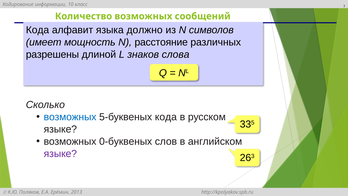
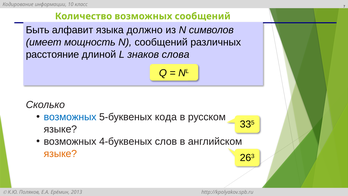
Кода: Кода -> Быть (38, 30)
N расстояние: расстояние -> сообщений (161, 42)
разрешены: разрешены -> расстояние (52, 54)
0-буквеных: 0-буквеных -> 4-буквеных (126, 141)
языке colour: purple -> orange (60, 153)
